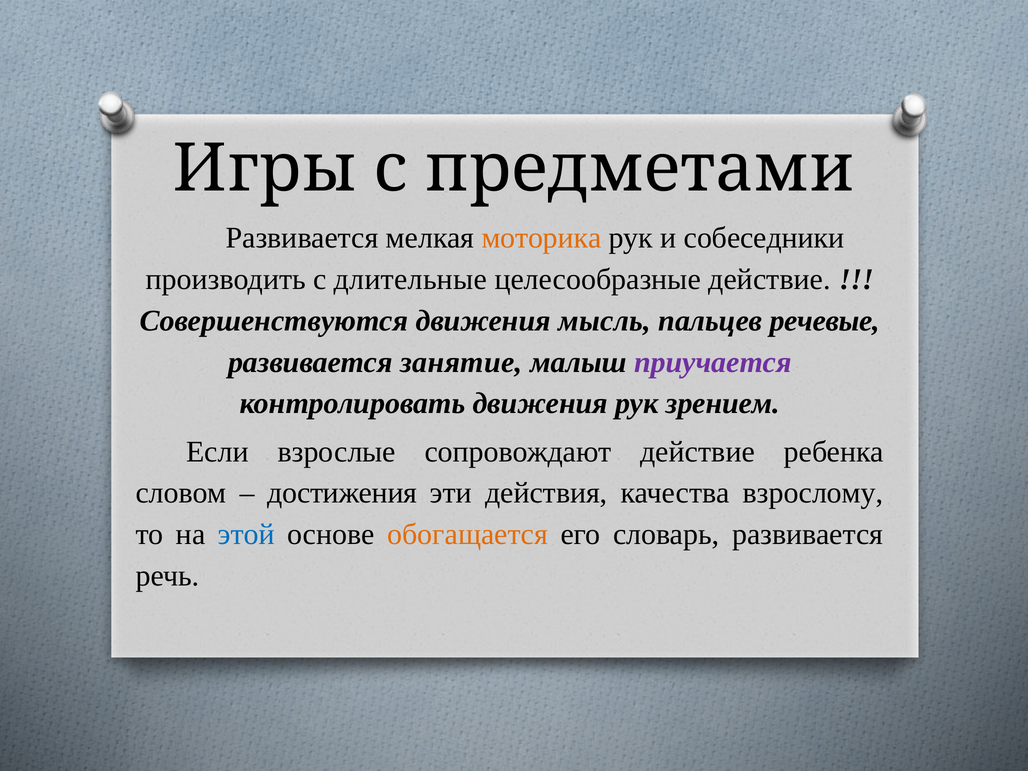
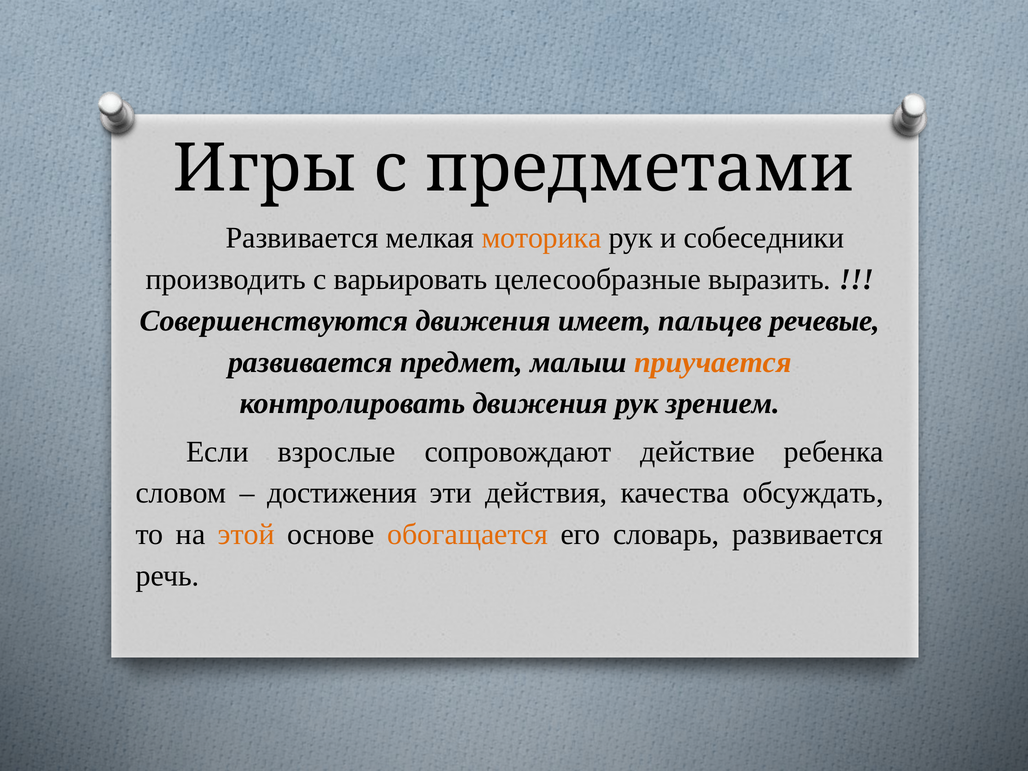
длительные: длительные -> варьировать (411, 279)
целесообразные действие: действие -> выразить (770, 279)
мысль: мысль -> имеет (605, 321)
занятие: занятие -> предмет (462, 362)
приучается colour: purple -> orange (713, 362)
взрослому: взрослому -> обсуждать (813, 493)
этой colour: blue -> orange (246, 534)
